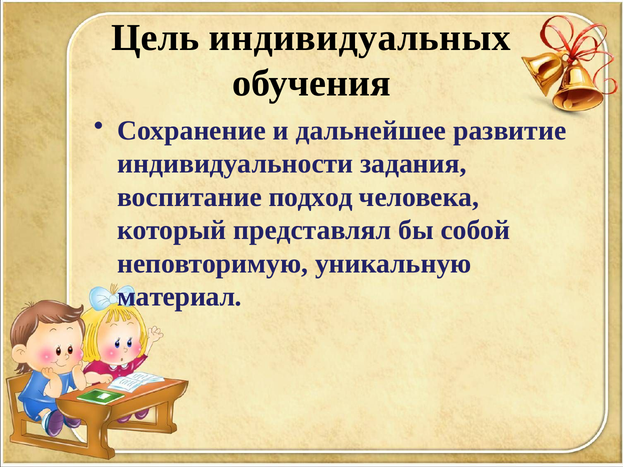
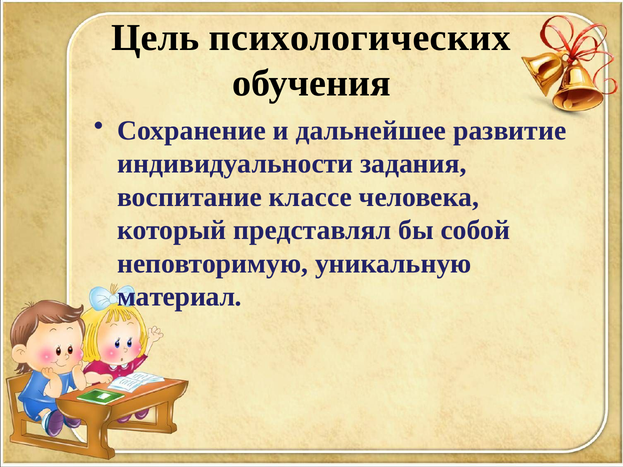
индивидуальных: индивидуальных -> психологических (360, 37)
подход: подход -> классе (310, 197)
